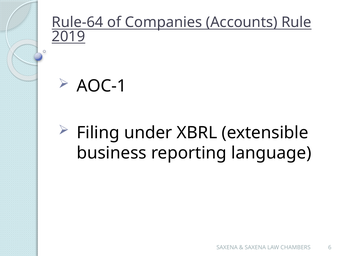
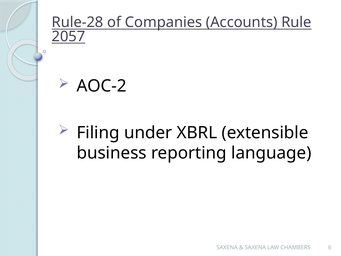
Rule-64: Rule-64 -> Rule-28 (78, 22)
2019: 2019 -> 2057 (68, 36)
AOC-1: AOC-1 -> AOC-2 (102, 86)
